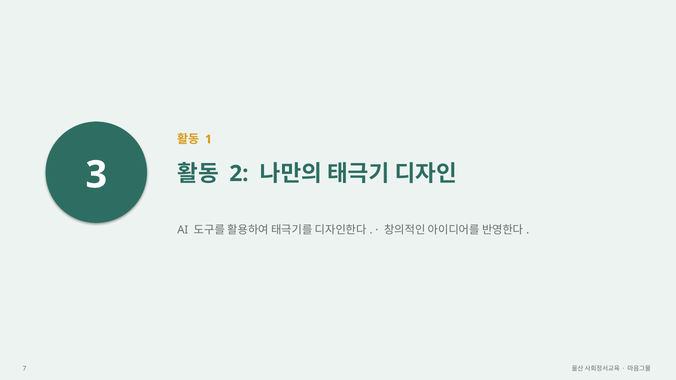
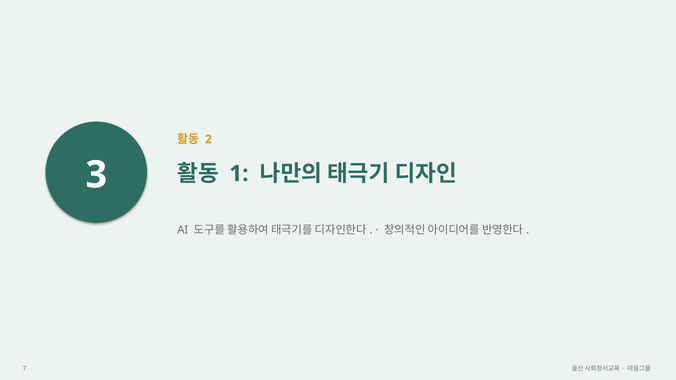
1: 1 -> 2 (208, 139)
2: 2 -> 1 (239, 174)
